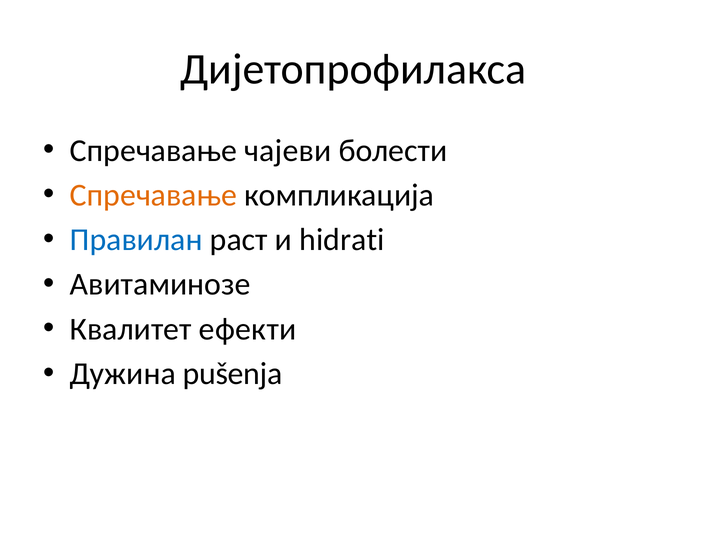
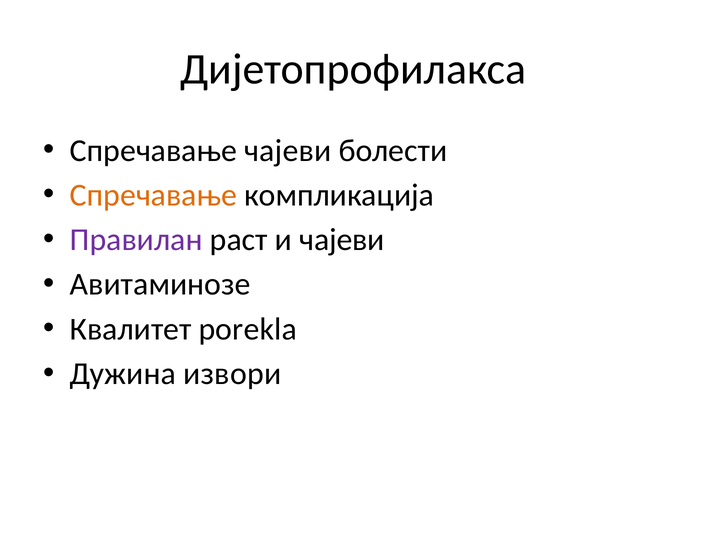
Правилан colour: blue -> purple (136, 240)
и hidrati: hidrati -> чајеви (342, 240)
ефекти: ефекти -> porekla (248, 329)
pušenja: pušenja -> извори (232, 374)
